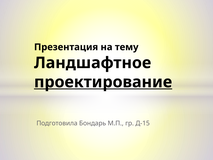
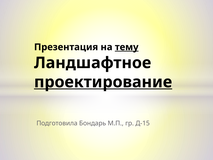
тему underline: none -> present (127, 47)
